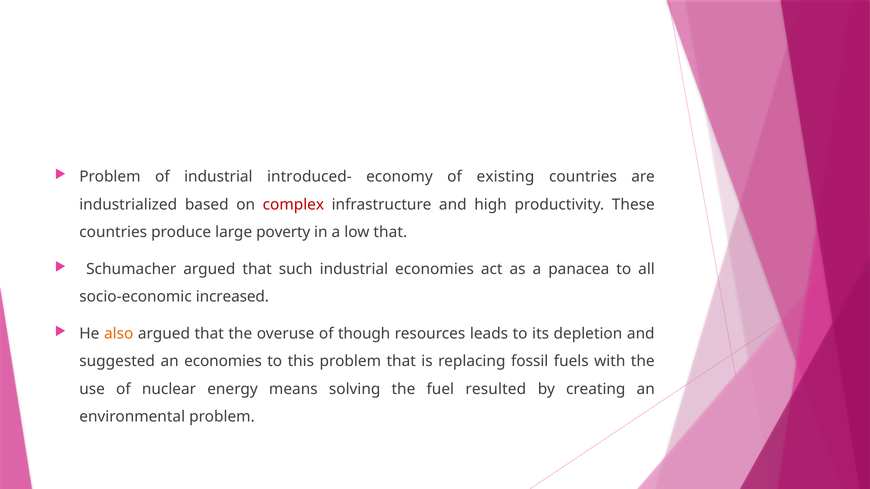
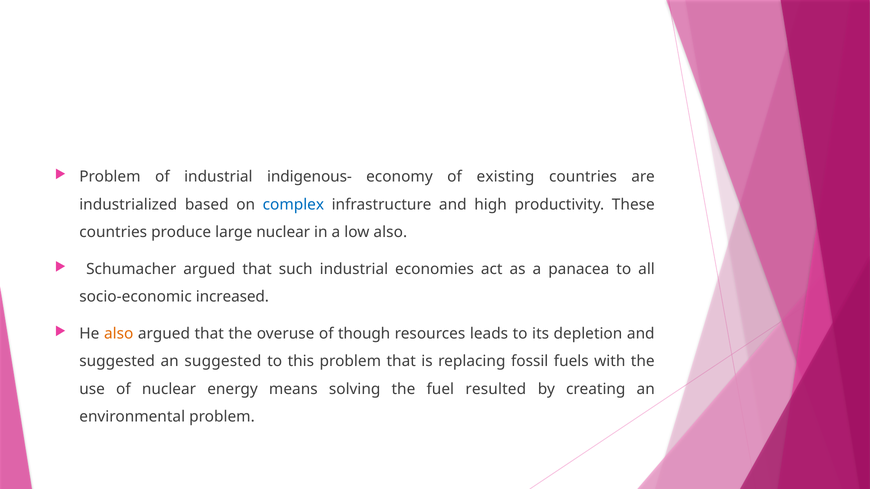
introduced-: introduced- -> indigenous- (309, 177)
complex colour: red -> blue (293, 205)
large poverty: poverty -> nuclear (283, 233)
low that: that -> also (390, 233)
an economies: economies -> suggested (223, 362)
